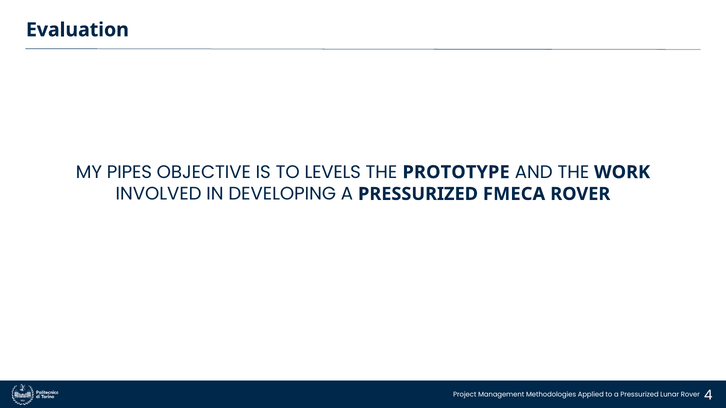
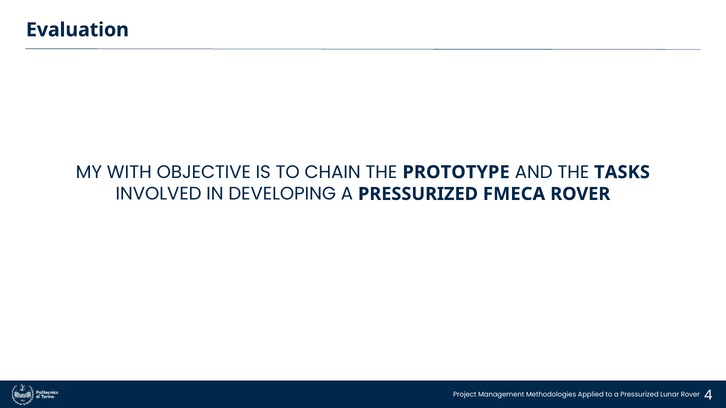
PIPES: PIPES -> WITH (129, 172)
LEVELS: LEVELS -> CHAIN (333, 172)
WORK: WORK -> TASKS (622, 172)
